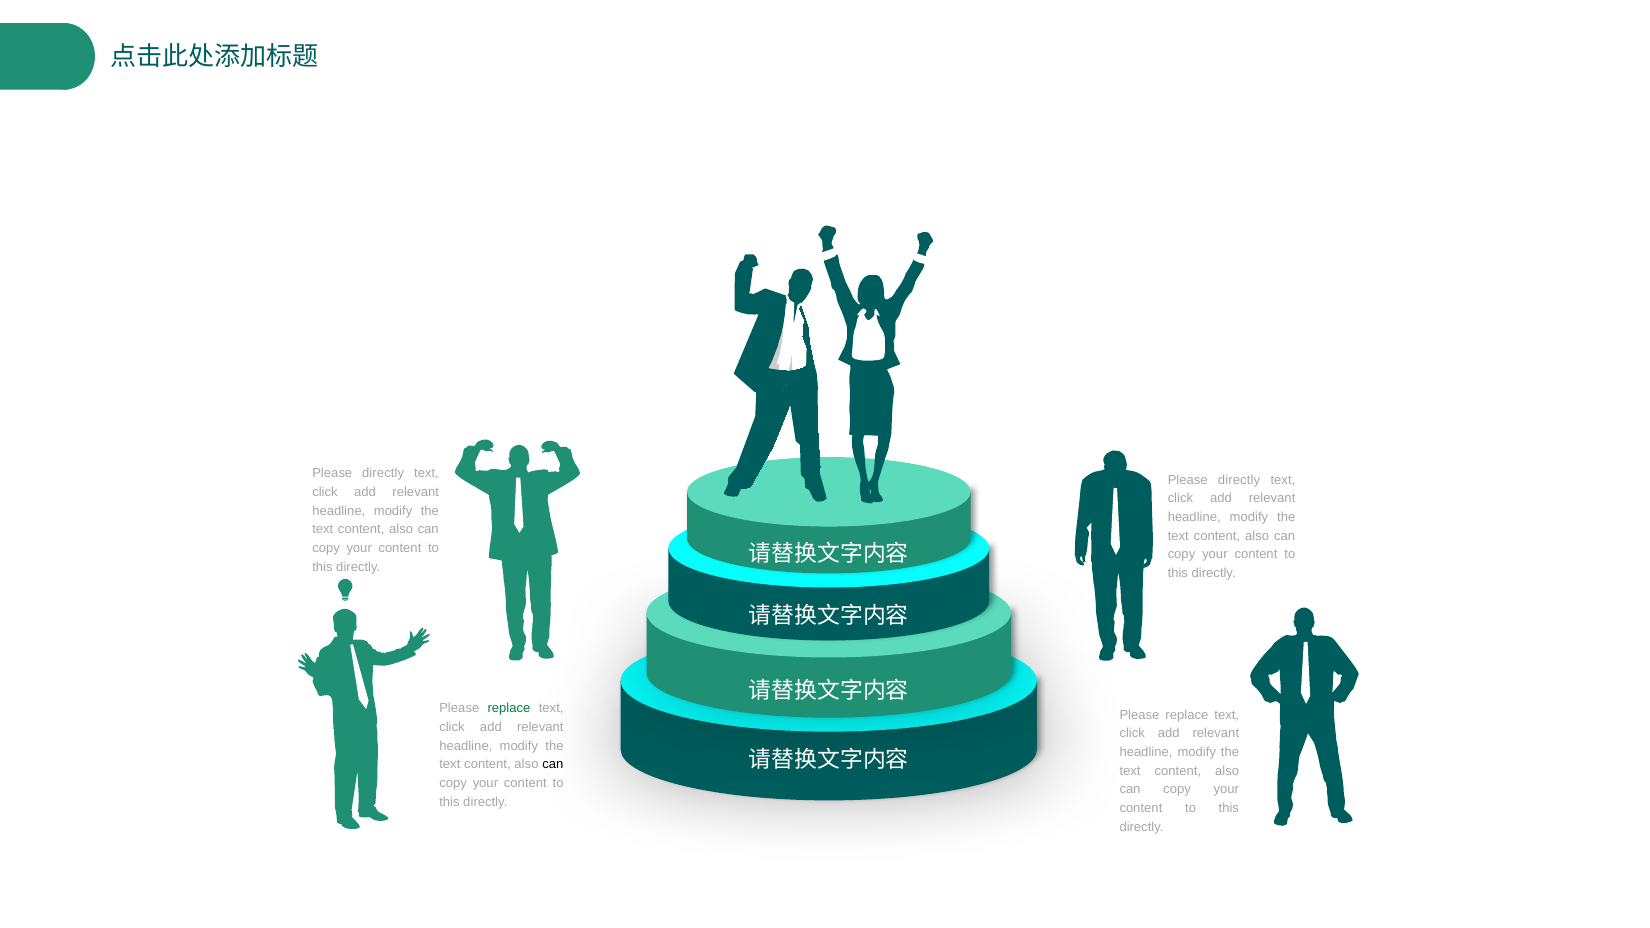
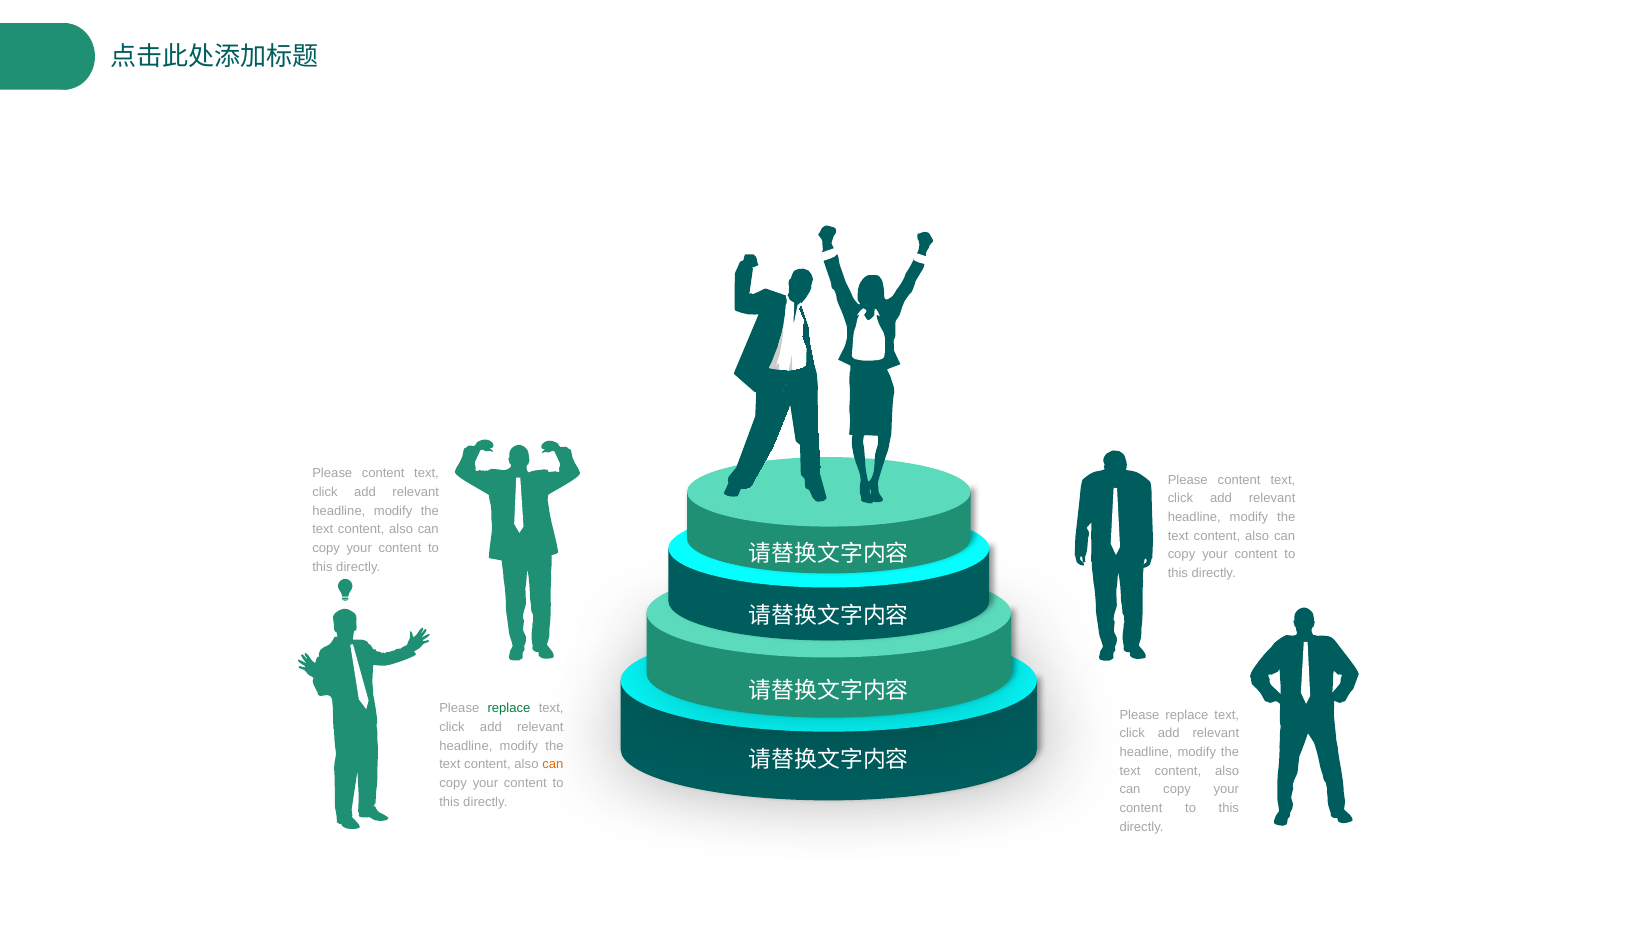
directly: directly -> content (383, 473)
directly: directly -> content (1239, 480)
can colour: black -> orange (553, 765)
